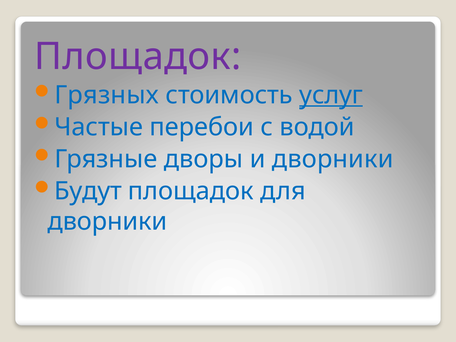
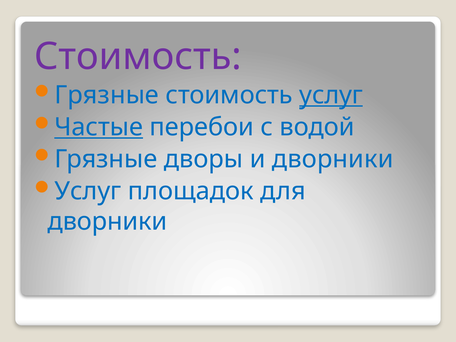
Площадок: Площадок -> Стоимость (138, 56)
Грязных: Грязных -> Грязные (107, 95)
Частые underline: none -> present (99, 127)
Будут: Будут -> Услуг (88, 191)
